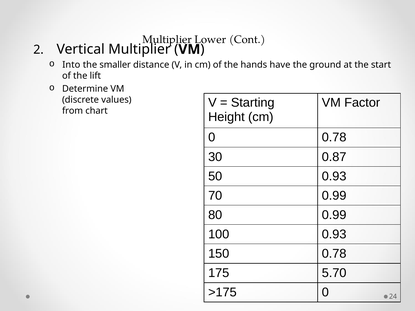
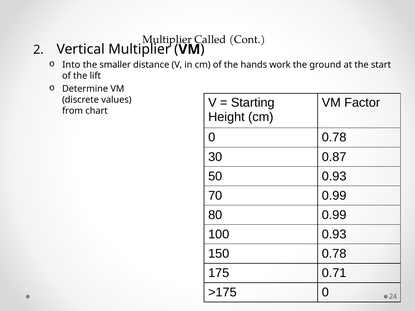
Lower: Lower -> Called (210, 39)
have: have -> work (280, 65)
5.70: 5.70 -> 0.71 (334, 273)
